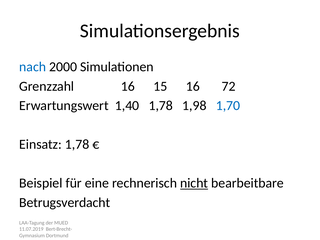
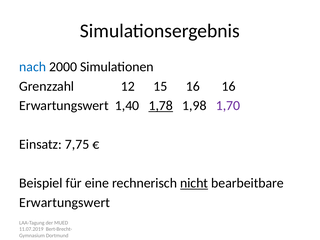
Grenzzahl 16: 16 -> 12 (128, 86)
16 72: 72 -> 16 (229, 86)
1,78 underline: none -> present (161, 106)
1,70 colour: blue -> purple (228, 106)
Einsatz 1,78: 1,78 -> 7,75 (77, 144)
Betrugsverdacht: Betrugsverdacht -> Erwartungswert (65, 203)
